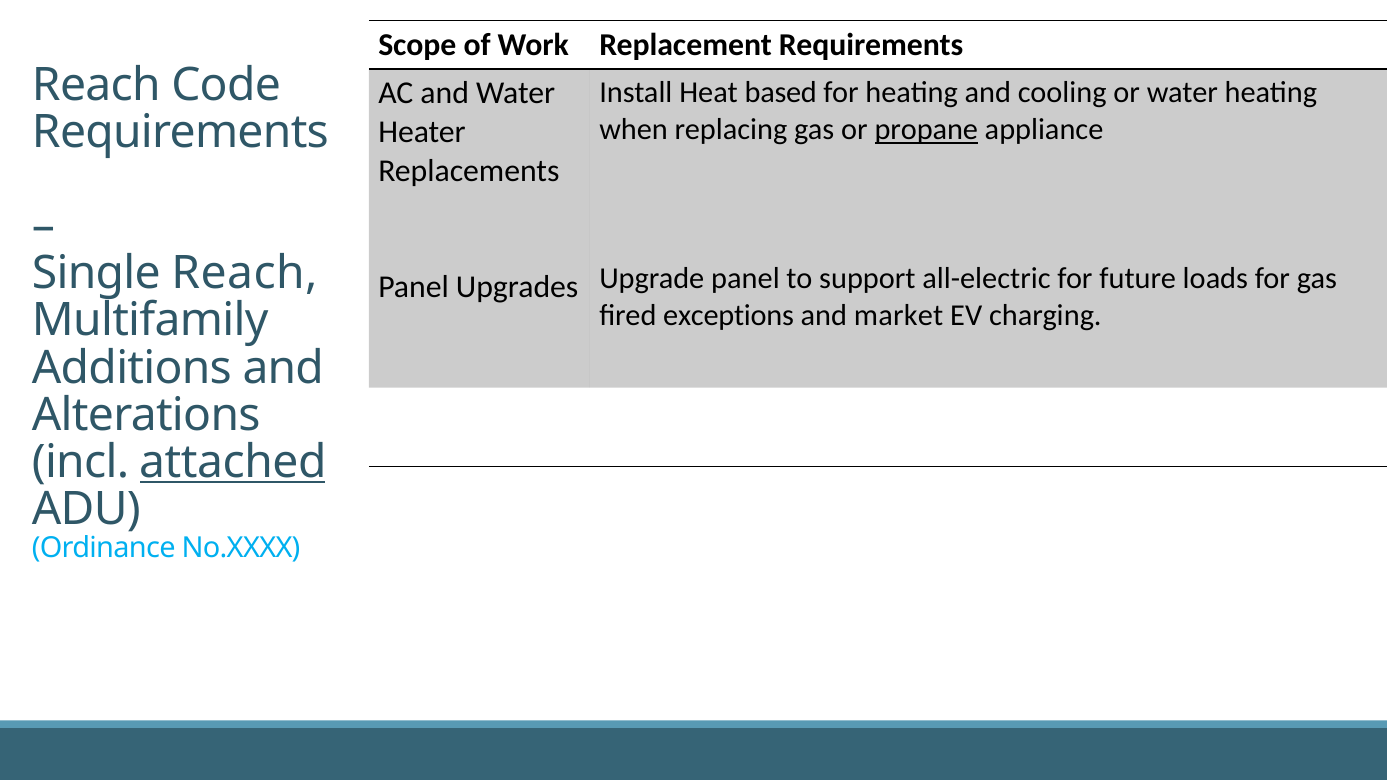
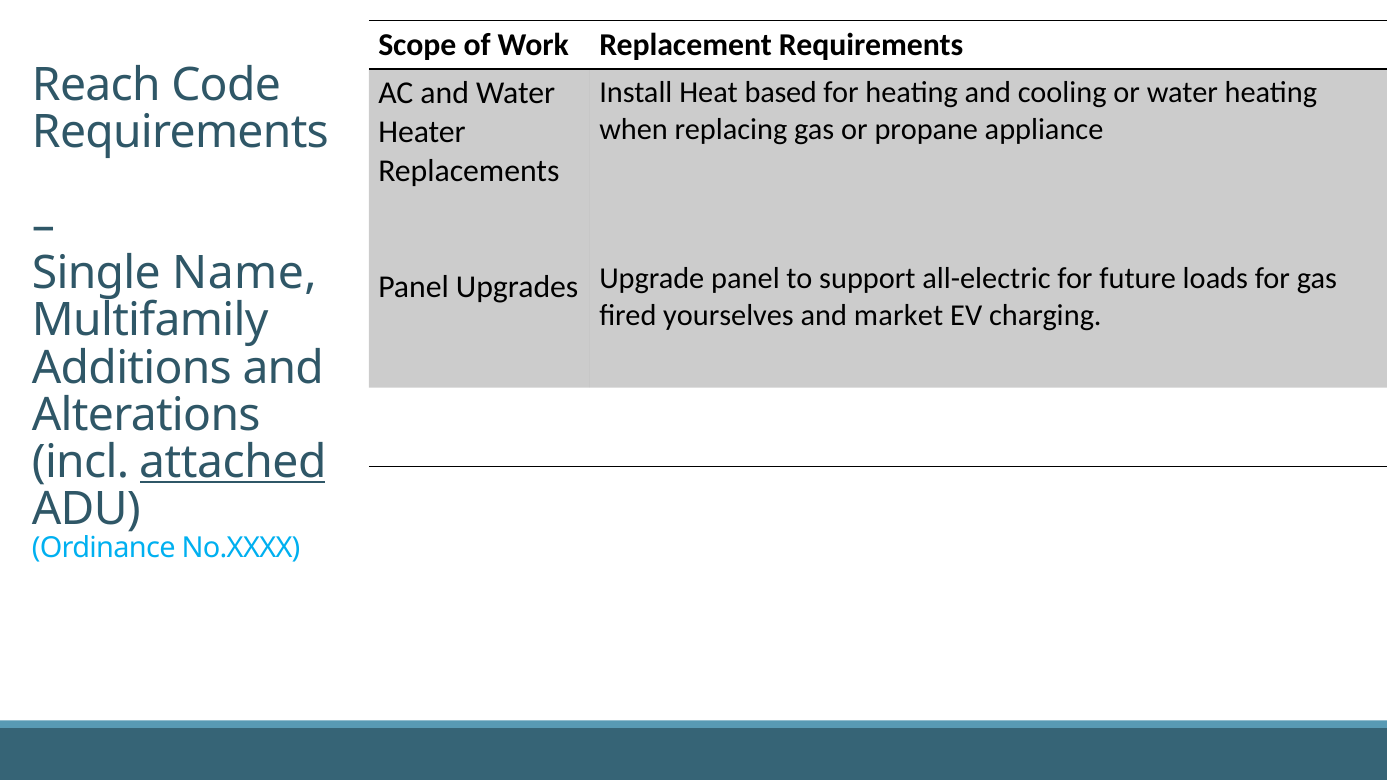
propane underline: present -> none (926, 130)
Single Reach: Reach -> Name (244, 274)
exceptions: exceptions -> yourselves (729, 315)
